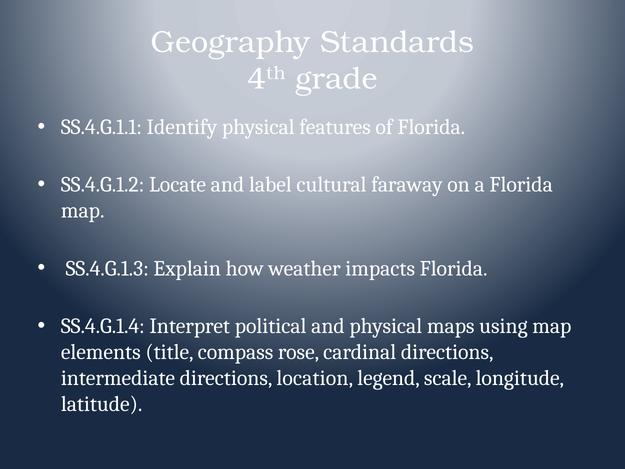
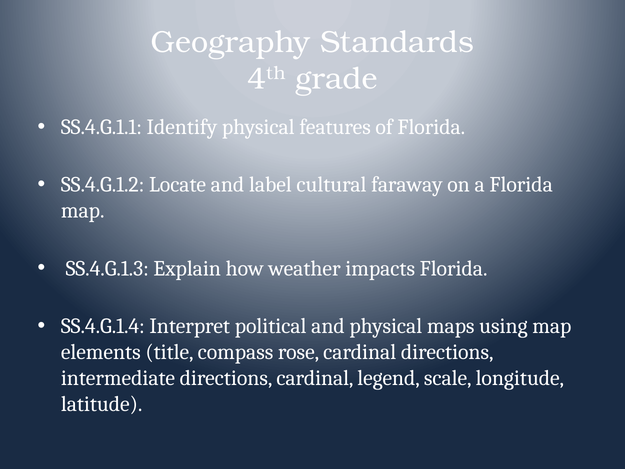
directions location: location -> cardinal (315, 378)
